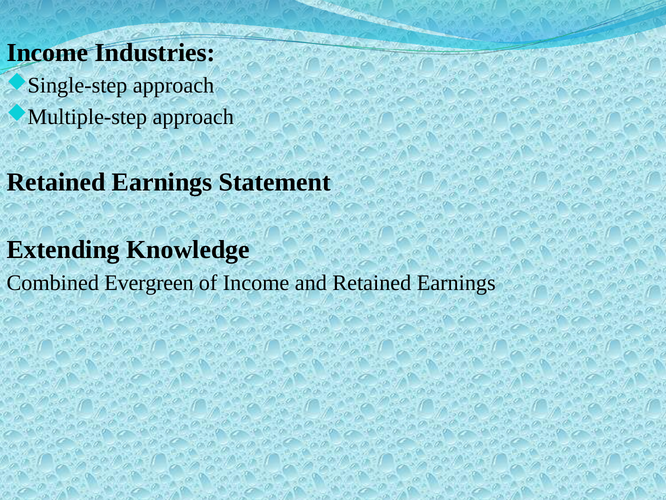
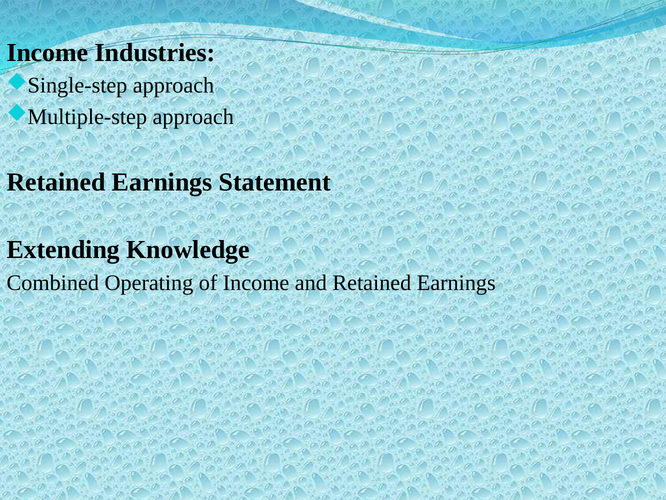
Evergreen: Evergreen -> Operating (149, 282)
